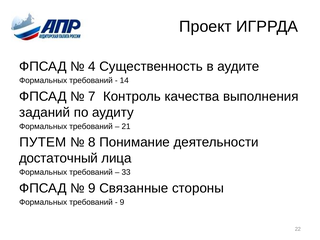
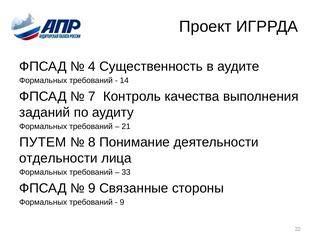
достаточный: достаточный -> отдельности (58, 158)
